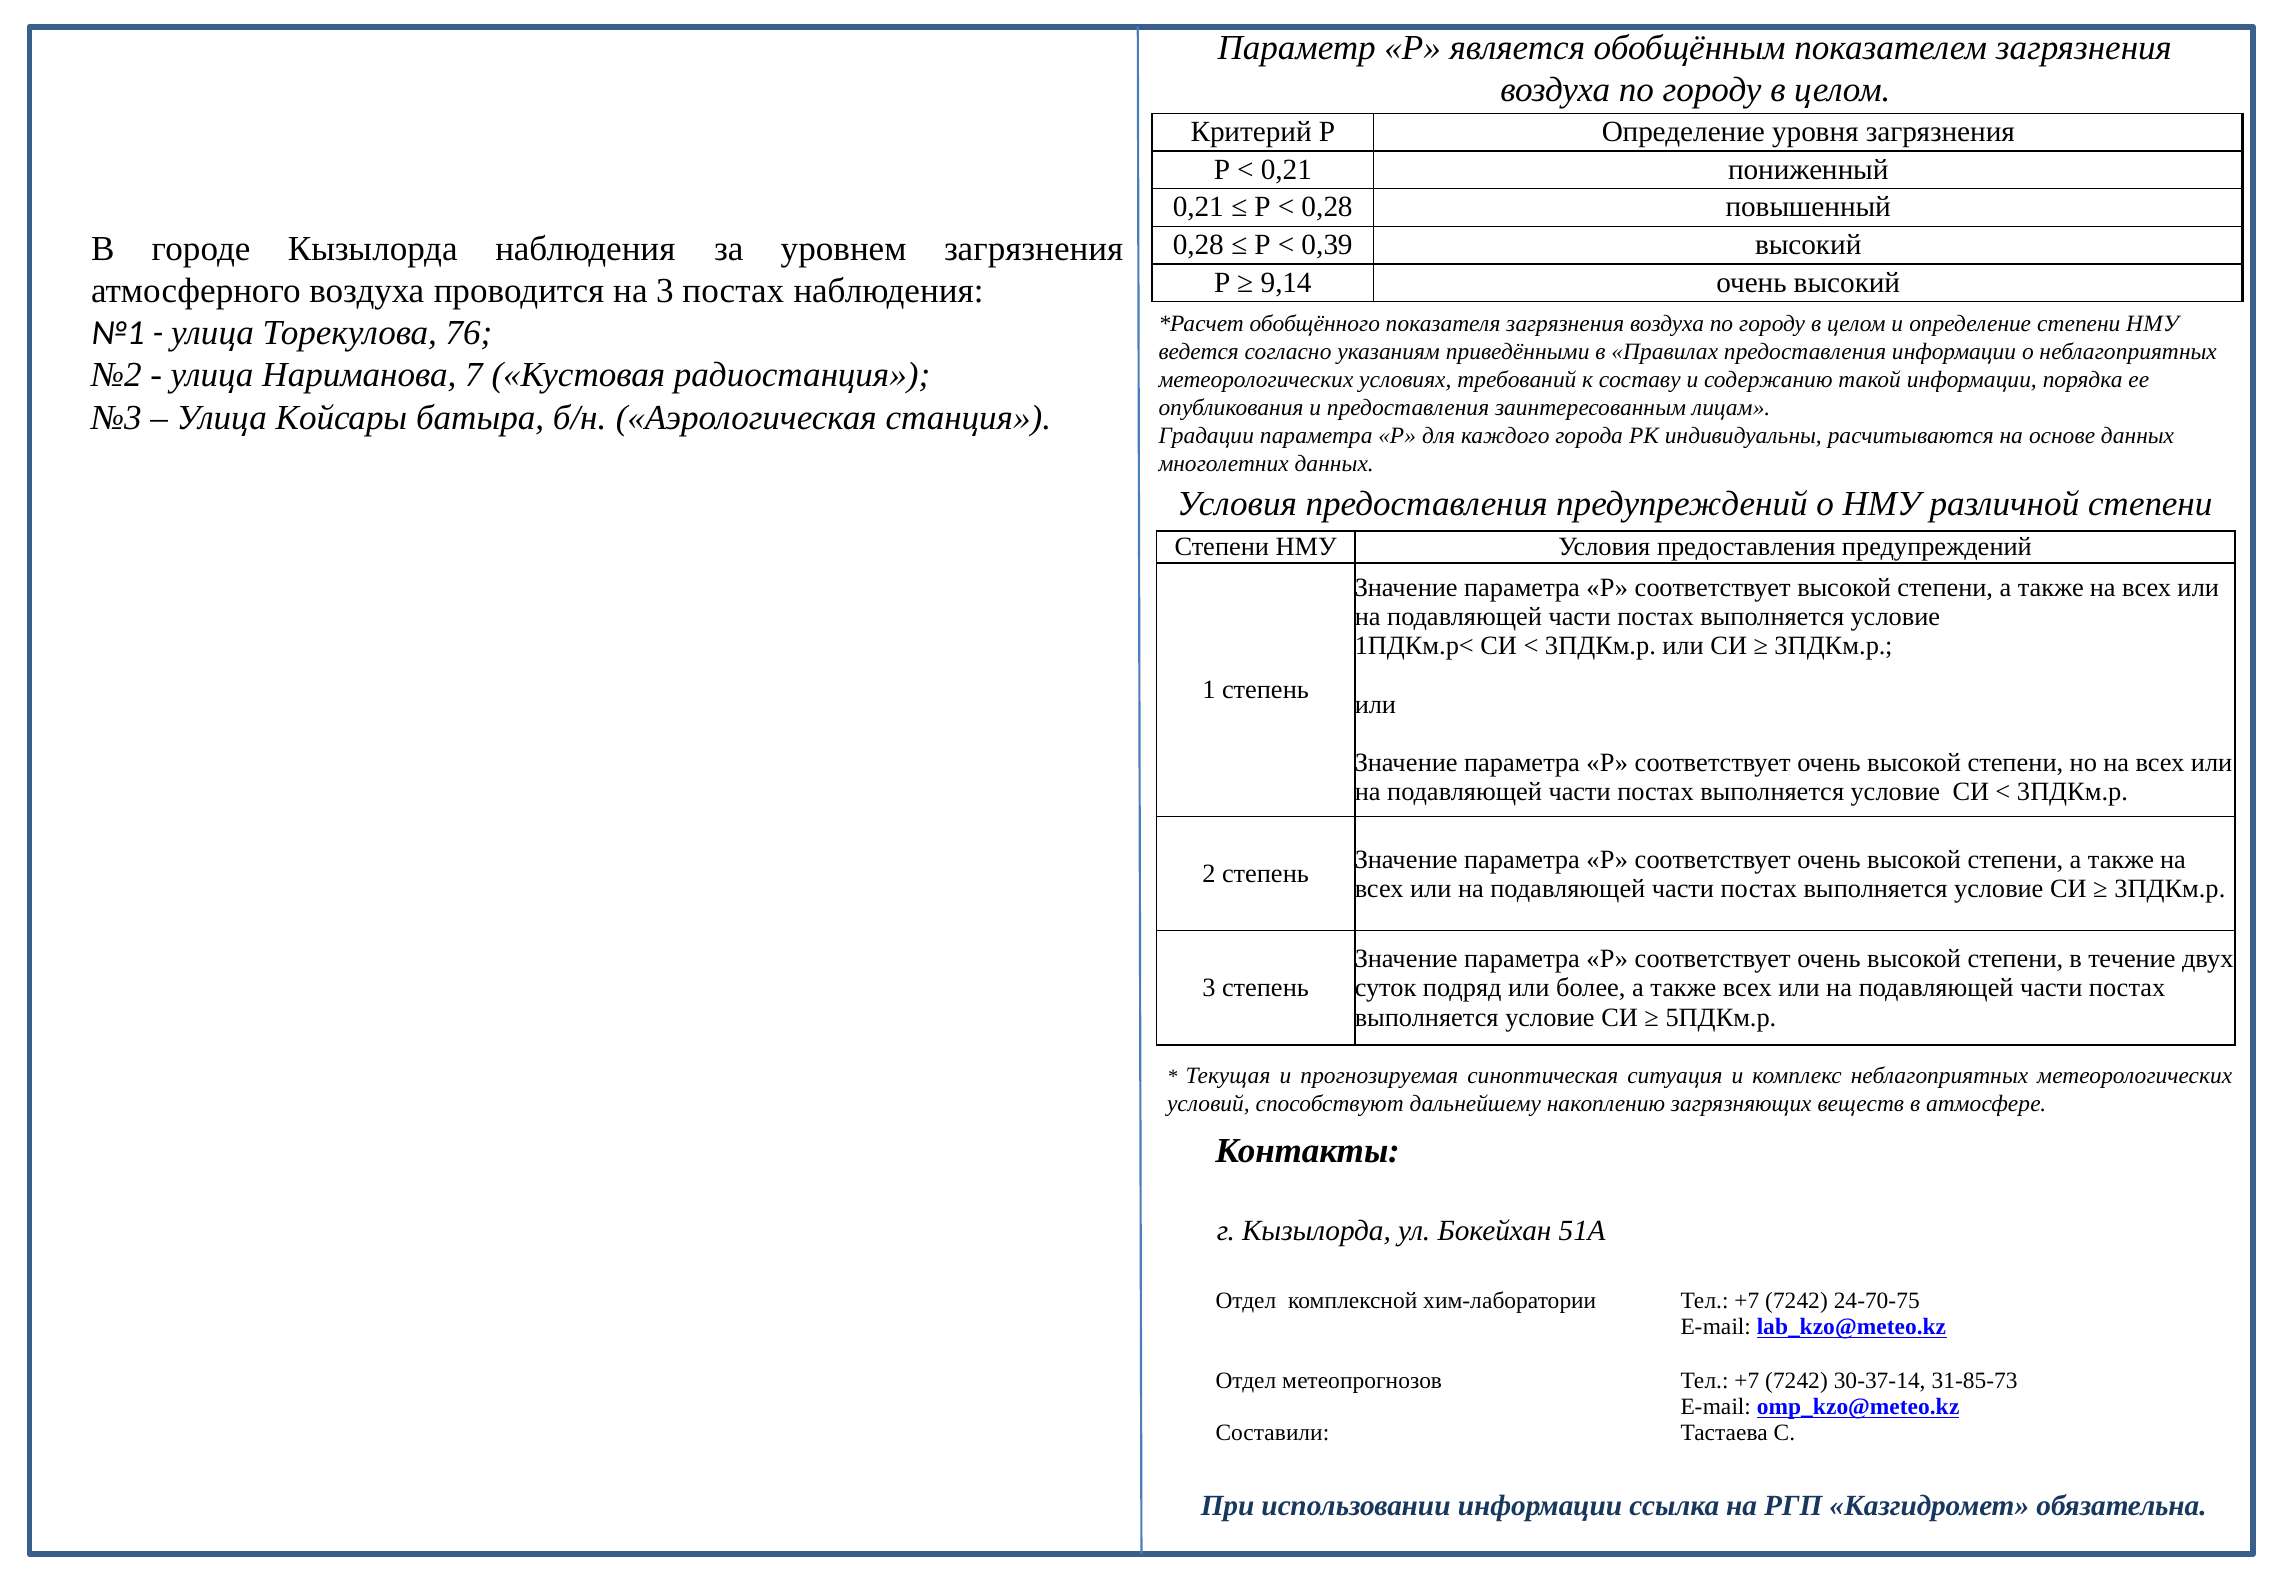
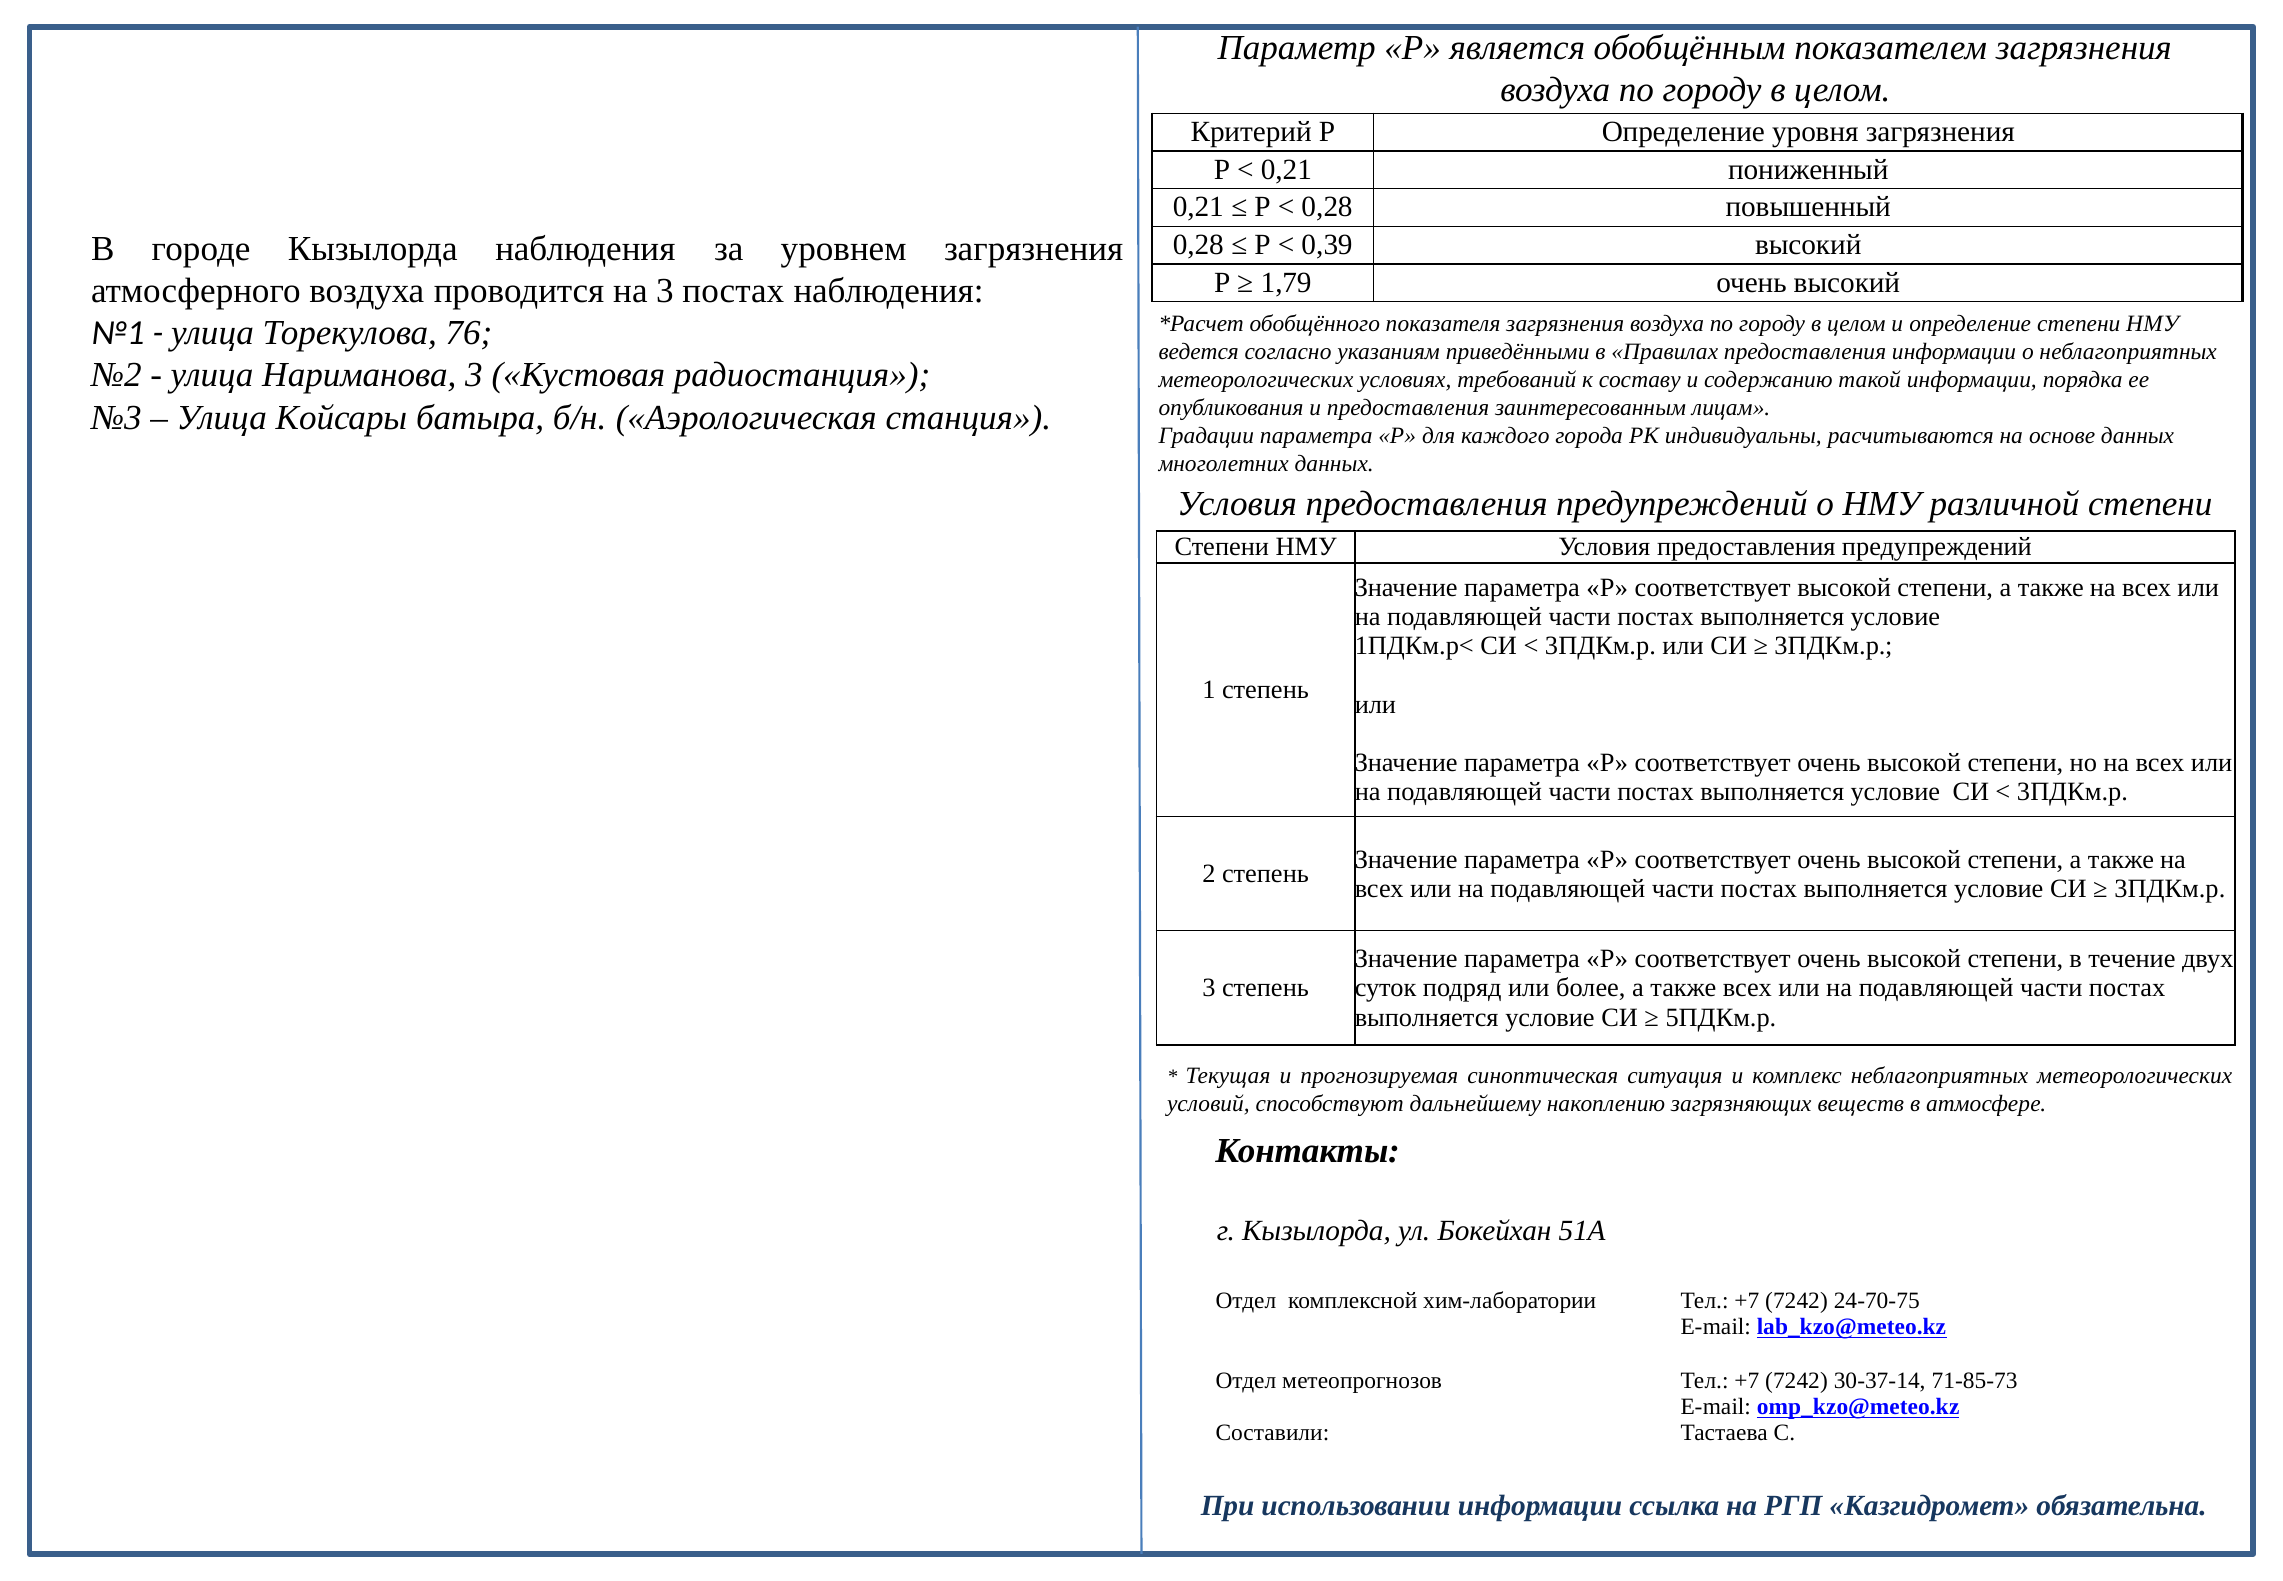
9,14: 9,14 -> 1,79 (1286, 283)
Нариманова 7: 7 -> 3 (474, 375)
31-85-73: 31-85-73 -> 71-85-73 (1975, 1381)
